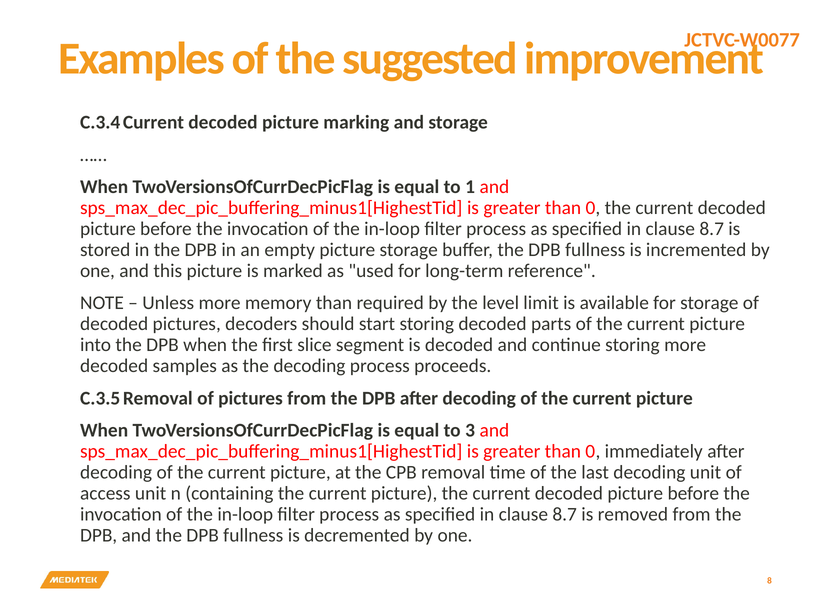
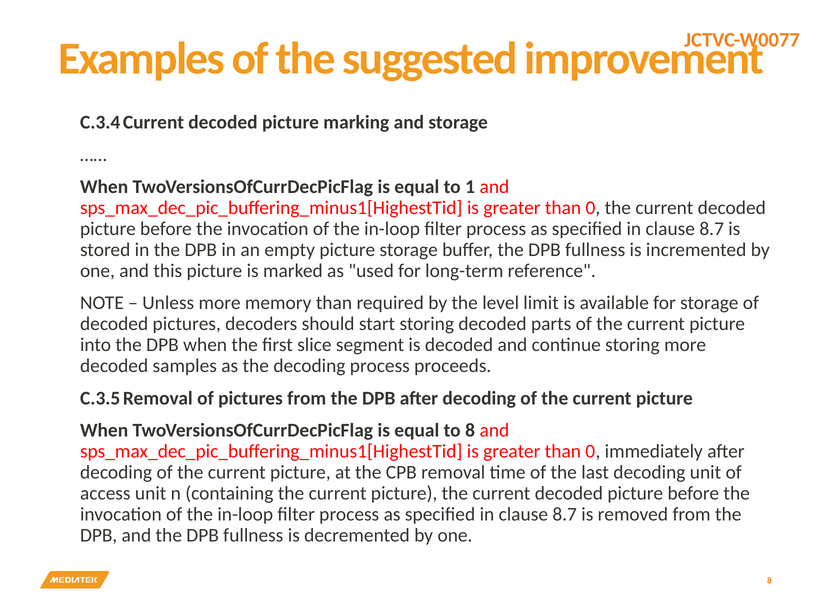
to 3: 3 -> 8 (470, 430)
